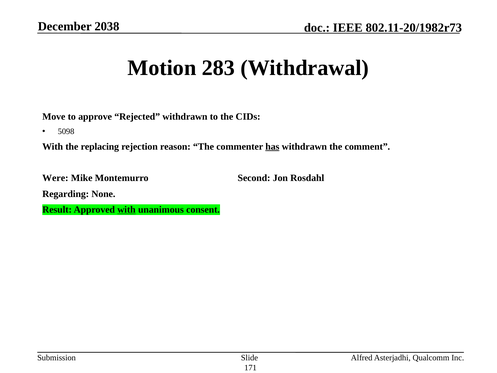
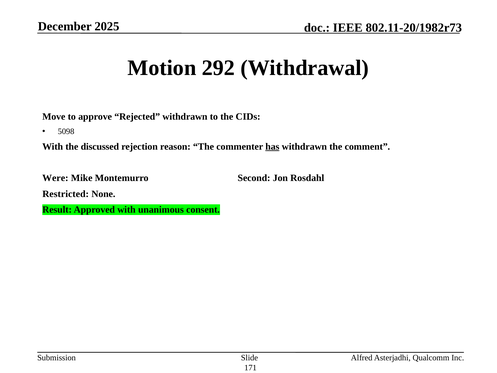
2038: 2038 -> 2025 (107, 26)
283: 283 -> 292 (218, 68)
replacing: replacing -> discussed (100, 146)
Regarding: Regarding -> Restricted (66, 194)
with underline: present -> none (126, 210)
